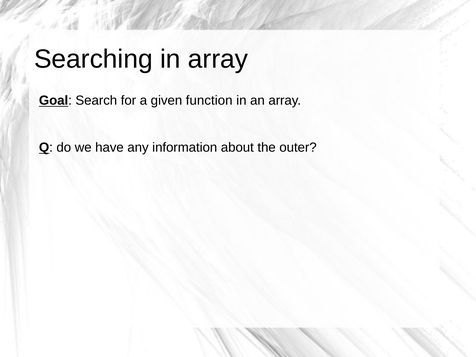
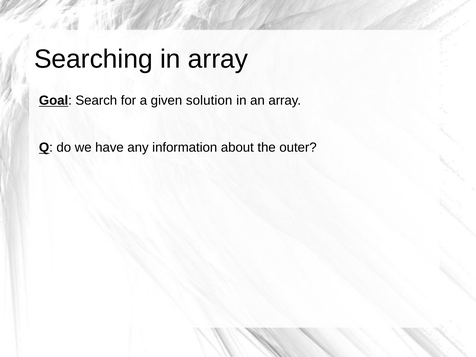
function: function -> solution (209, 100)
